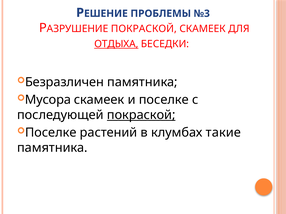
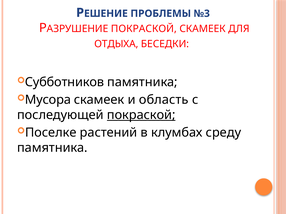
ОТДЫХА underline: present -> none (116, 44)
Безразличен: Безразличен -> Субботников (64, 82)
и поселке: поселке -> область (164, 100)
такие: такие -> среду (223, 133)
